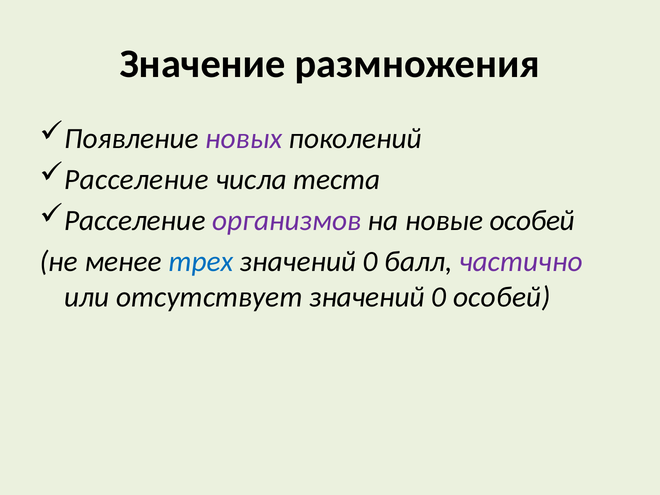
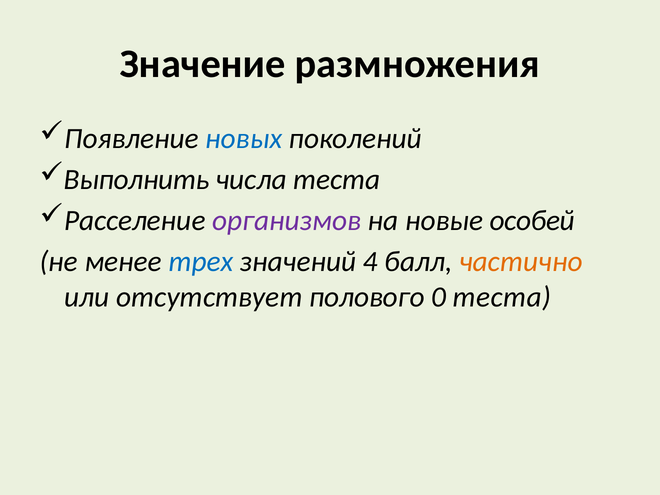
новых colour: purple -> blue (244, 138)
Расселение: Расселение -> Выполнить (137, 180)
0: 0 -> 4 (370, 262)
частично colour: purple -> orange (521, 262)
отсутствует значений: значений -> полового (367, 297)
0 особей: особей -> теста (502, 297)
